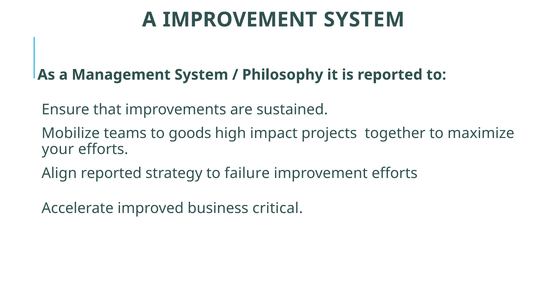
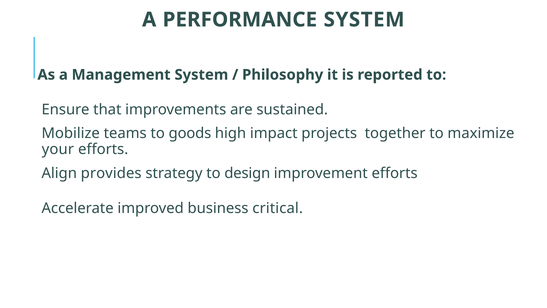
A IMPROVEMENT: IMPROVEMENT -> PERFORMANCE (240, 20)
Align reported: reported -> provides (111, 173)
failure: failure -> design (247, 173)
